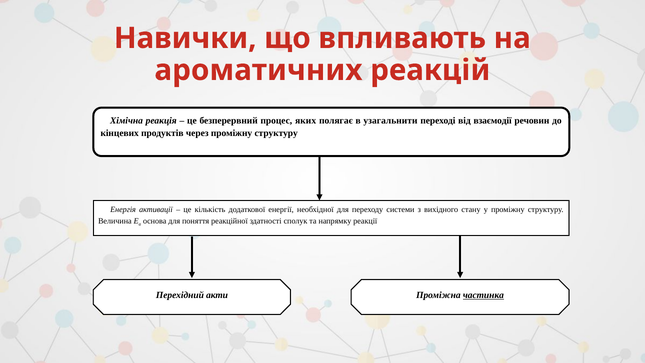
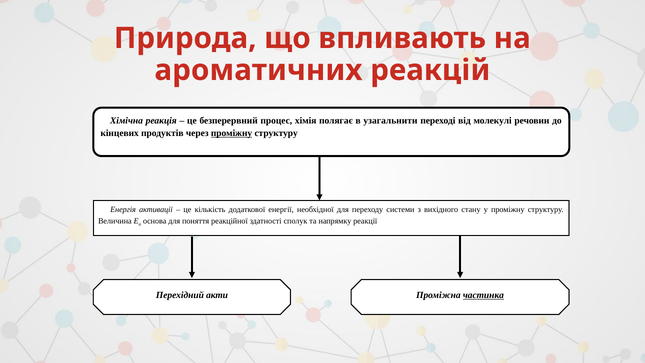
Навички: Навички -> Природа (185, 38)
яких: яких -> хімія (306, 120)
взаємодії: взаємодії -> молекулі (493, 120)
проміжну underline: none -> present (232, 133)
